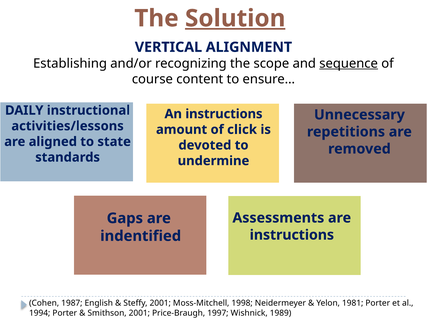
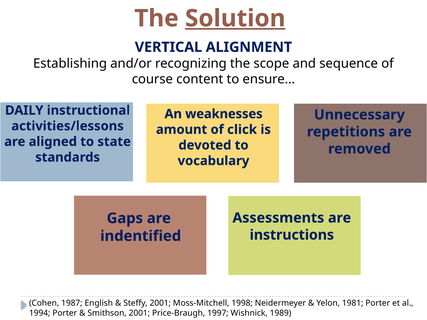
sequence underline: present -> none (349, 63)
An instructions: instructions -> weaknesses (224, 114)
undermine: undermine -> vocabulary (213, 161)
